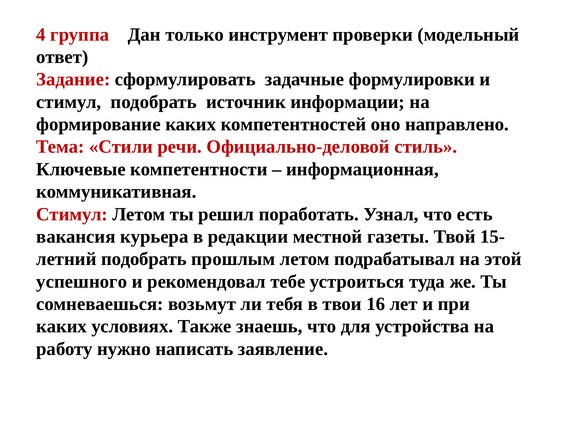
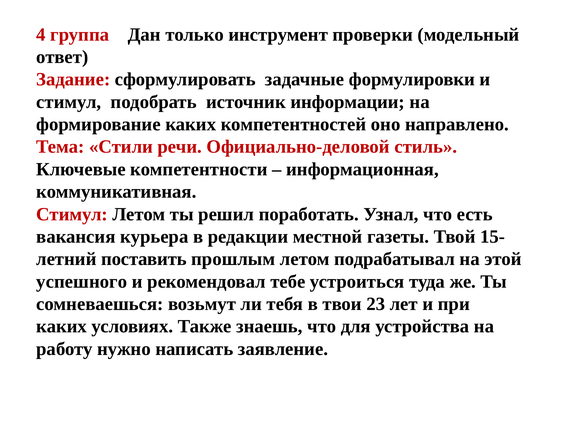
подобрать: подобрать -> поставить (144, 259)
16: 16 -> 23 (376, 304)
